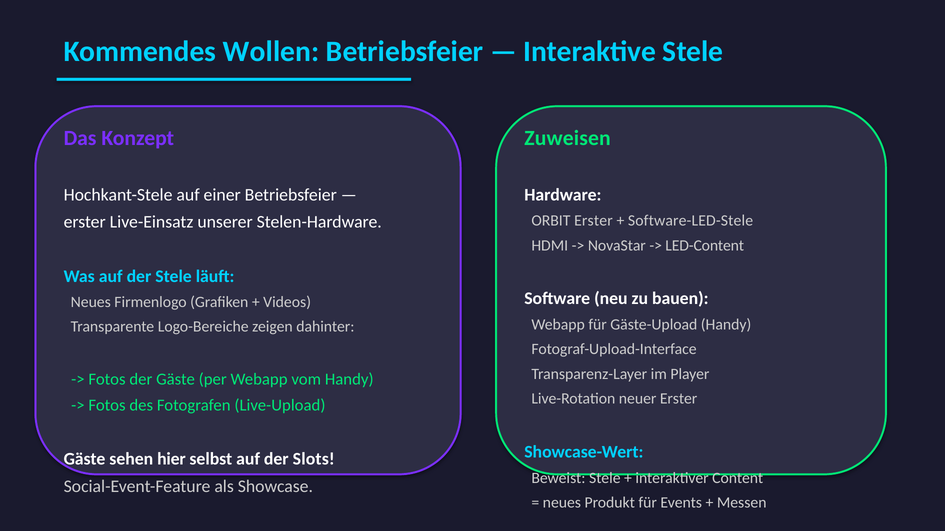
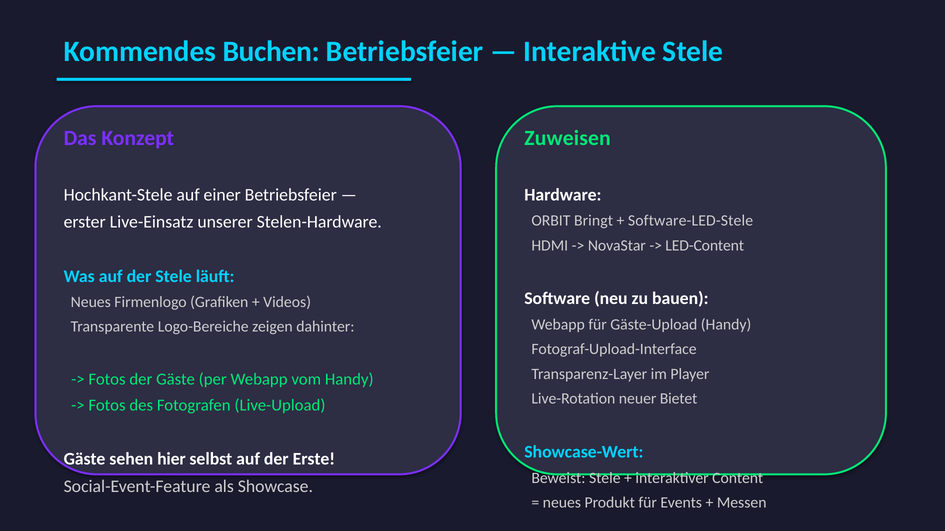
Wollen: Wollen -> Buchen (271, 52)
ORBIT Erster: Erster -> Bringt (594, 221)
neuer Erster: Erster -> Bietet (679, 399)
Slots: Slots -> Erste (314, 460)
